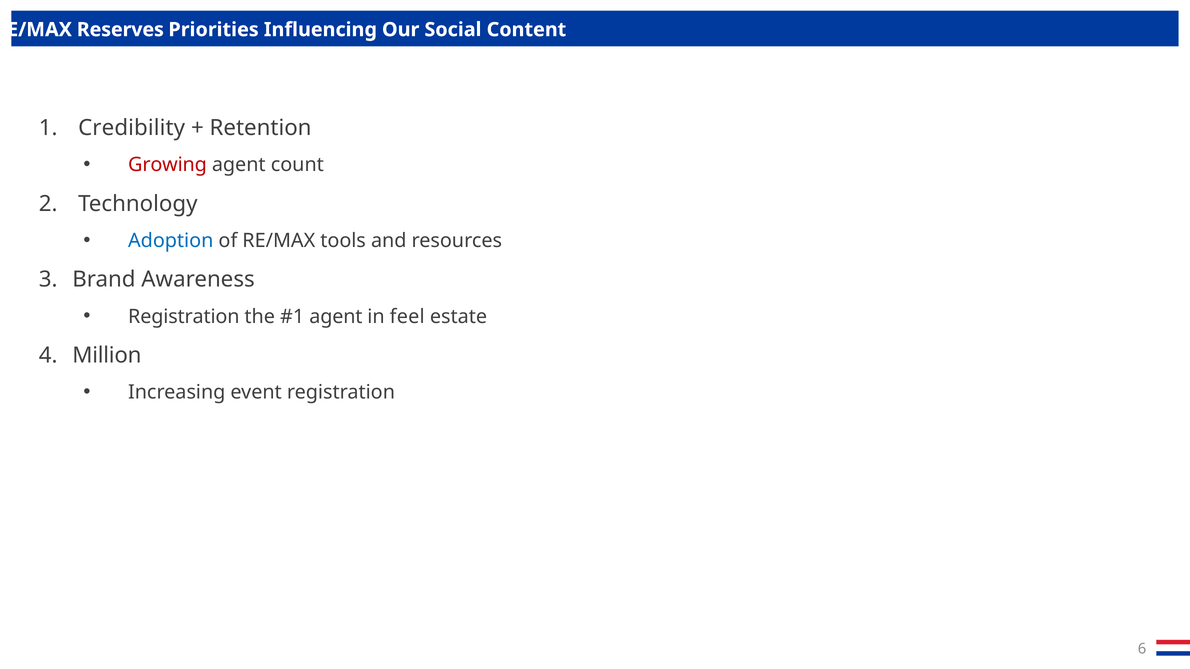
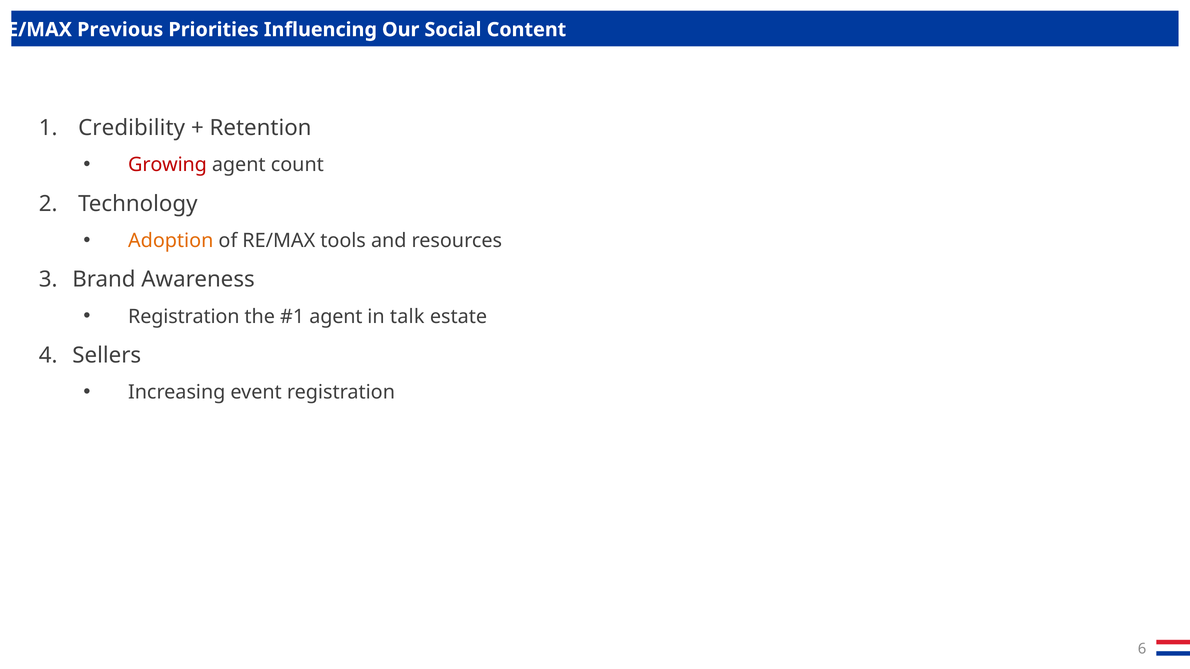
Reserves: Reserves -> Previous (120, 30)
Adoption colour: blue -> orange (171, 241)
feel: feel -> talk (407, 317)
Million: Million -> Sellers (107, 356)
